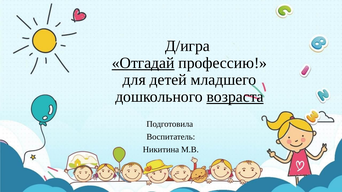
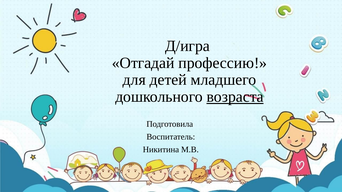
Отгадай underline: present -> none (143, 63)
